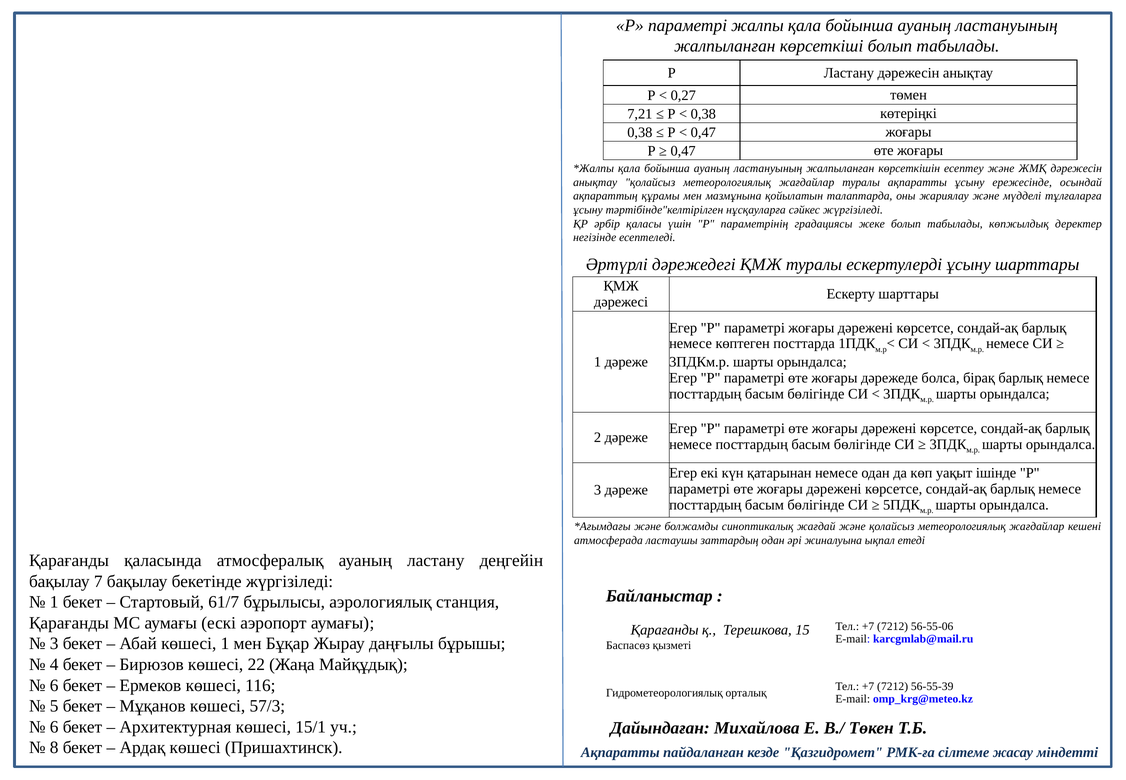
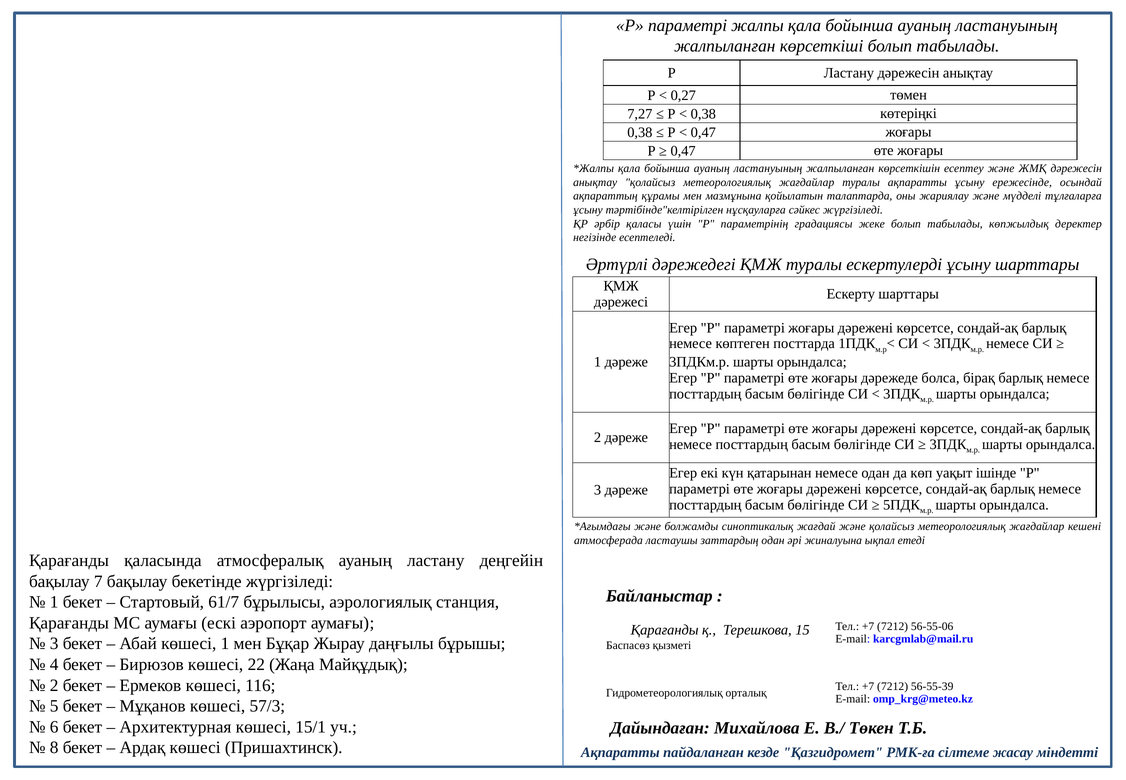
7,21: 7,21 -> 7,27 (640, 114)
6: 6 -> 2 (54, 685)
